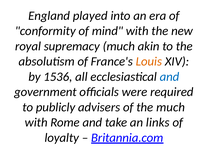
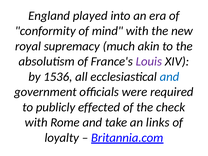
Louis colour: orange -> purple (149, 61)
advisers: advisers -> effected (99, 107)
the much: much -> check (171, 107)
